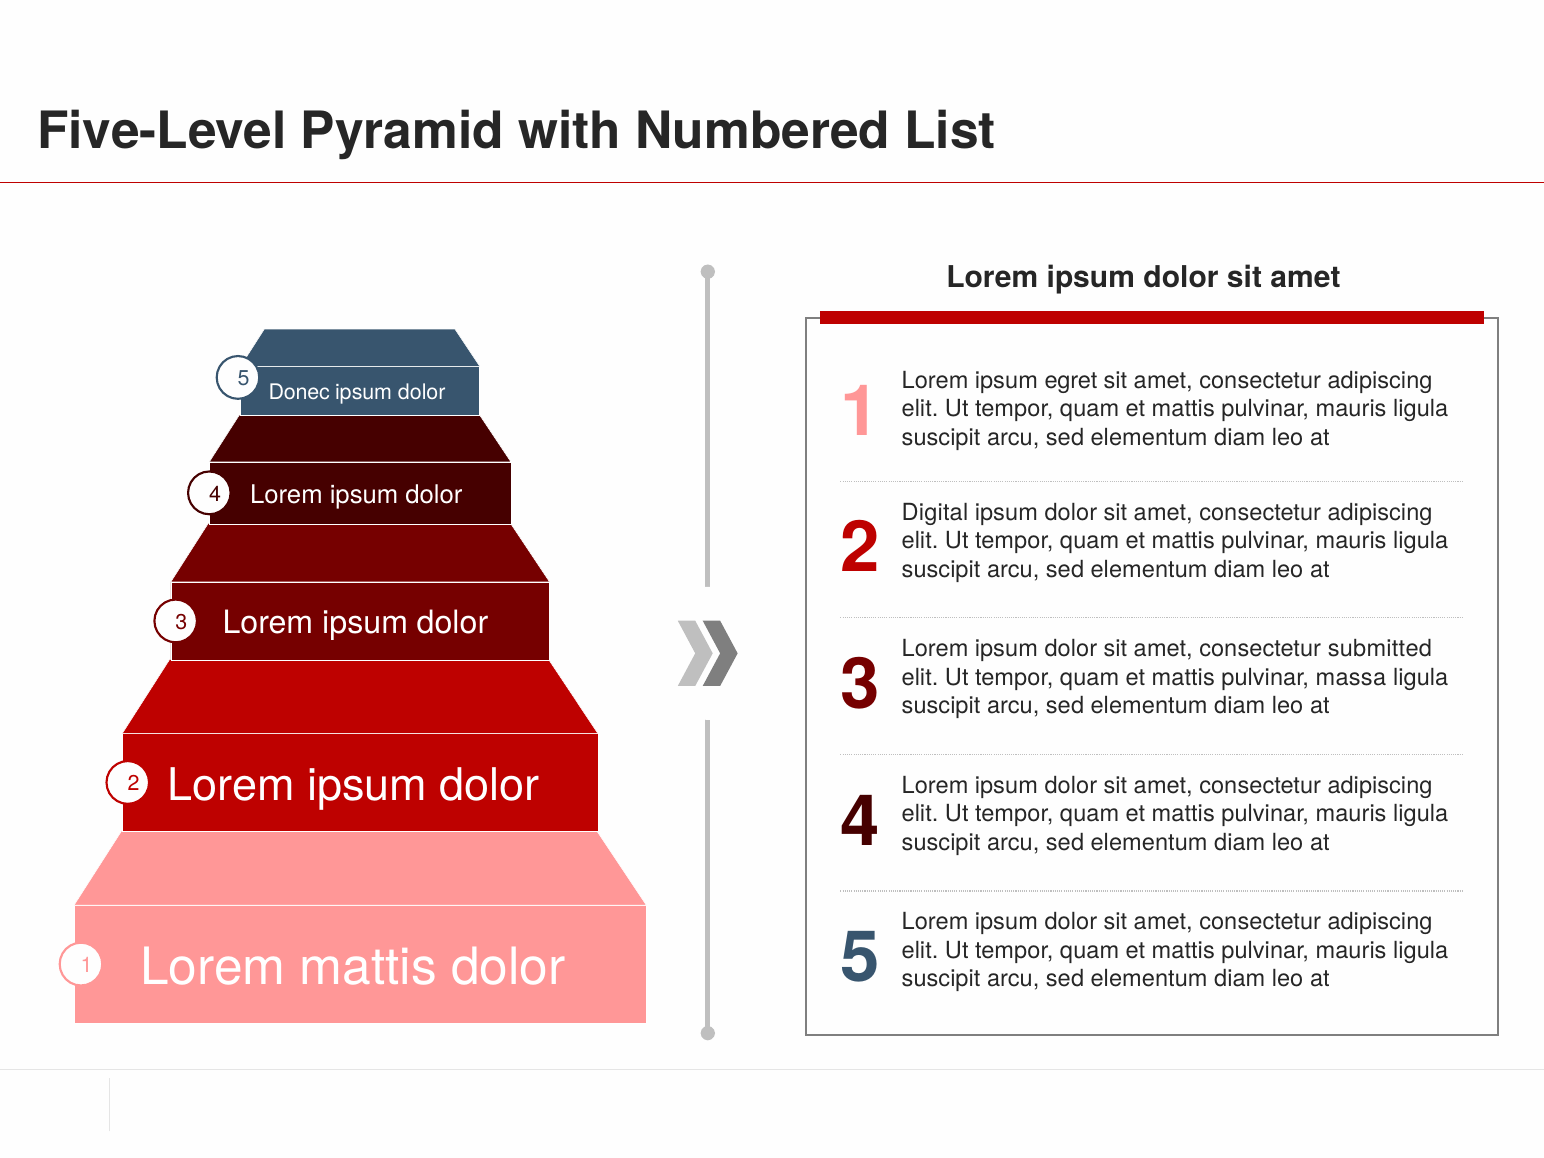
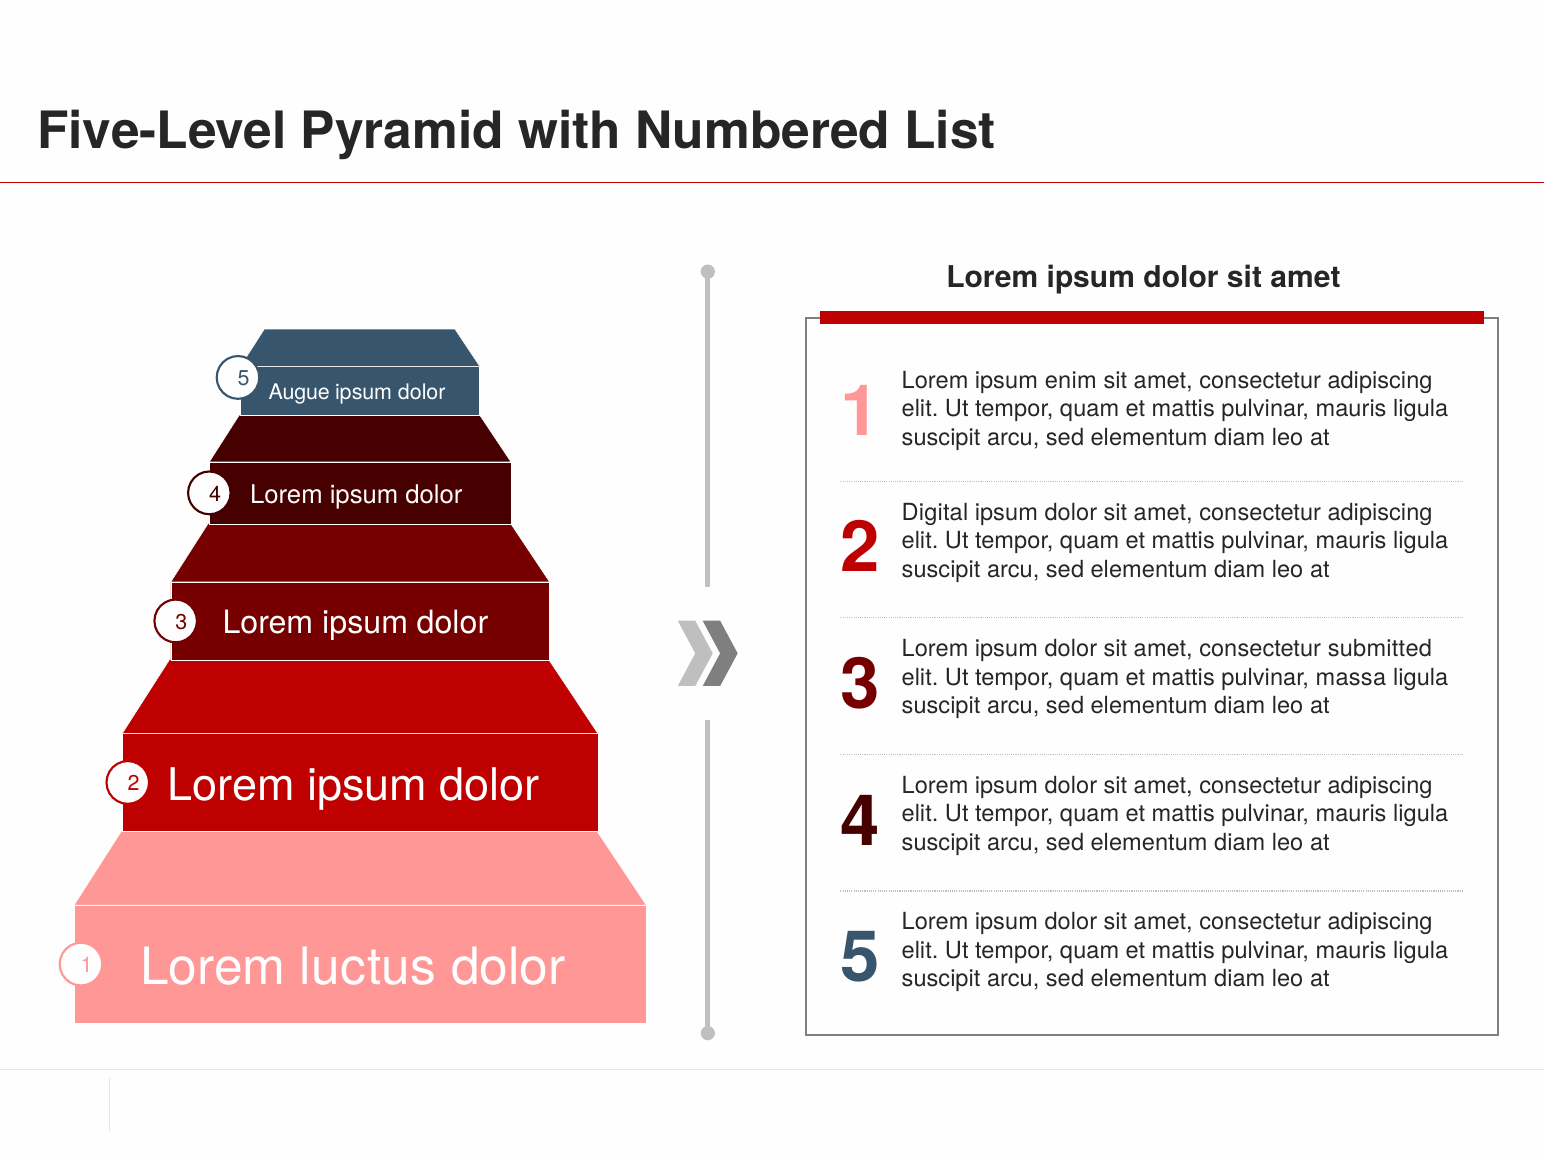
egret: egret -> enim (1071, 380)
Donec: Donec -> Augue (299, 392)
Lorem mattis: mattis -> luctus (368, 968)
